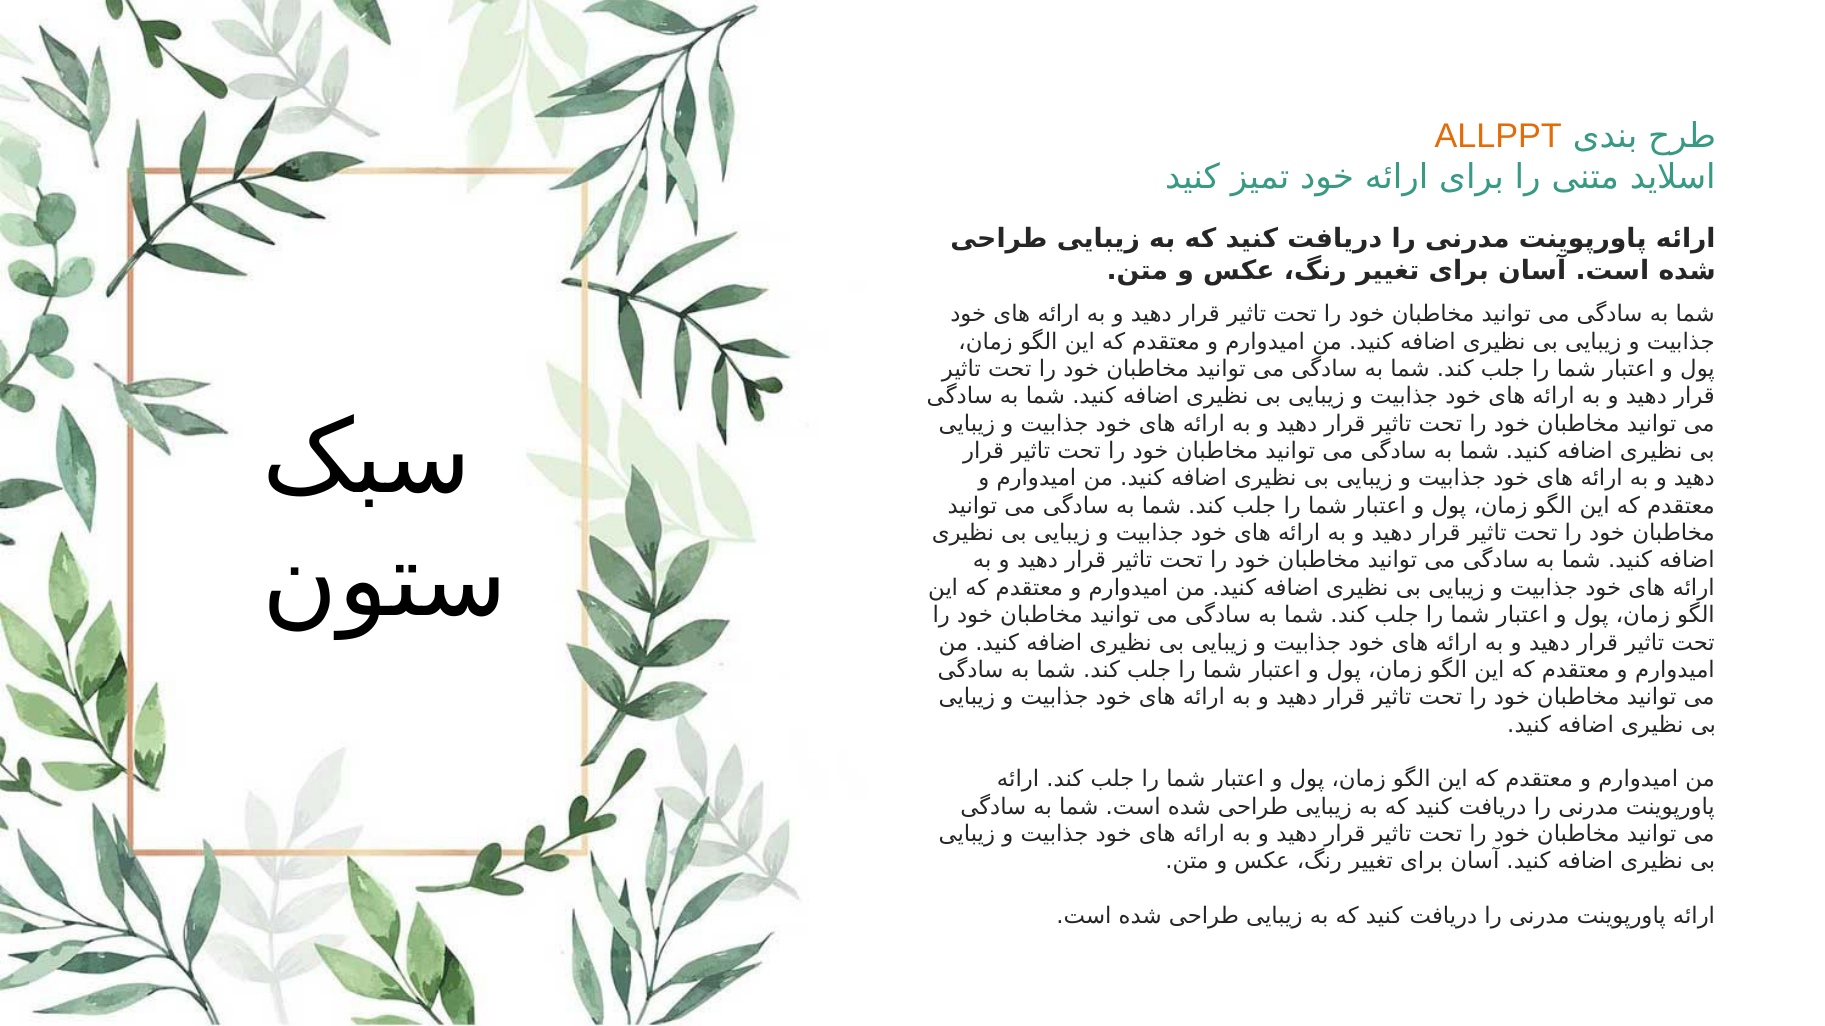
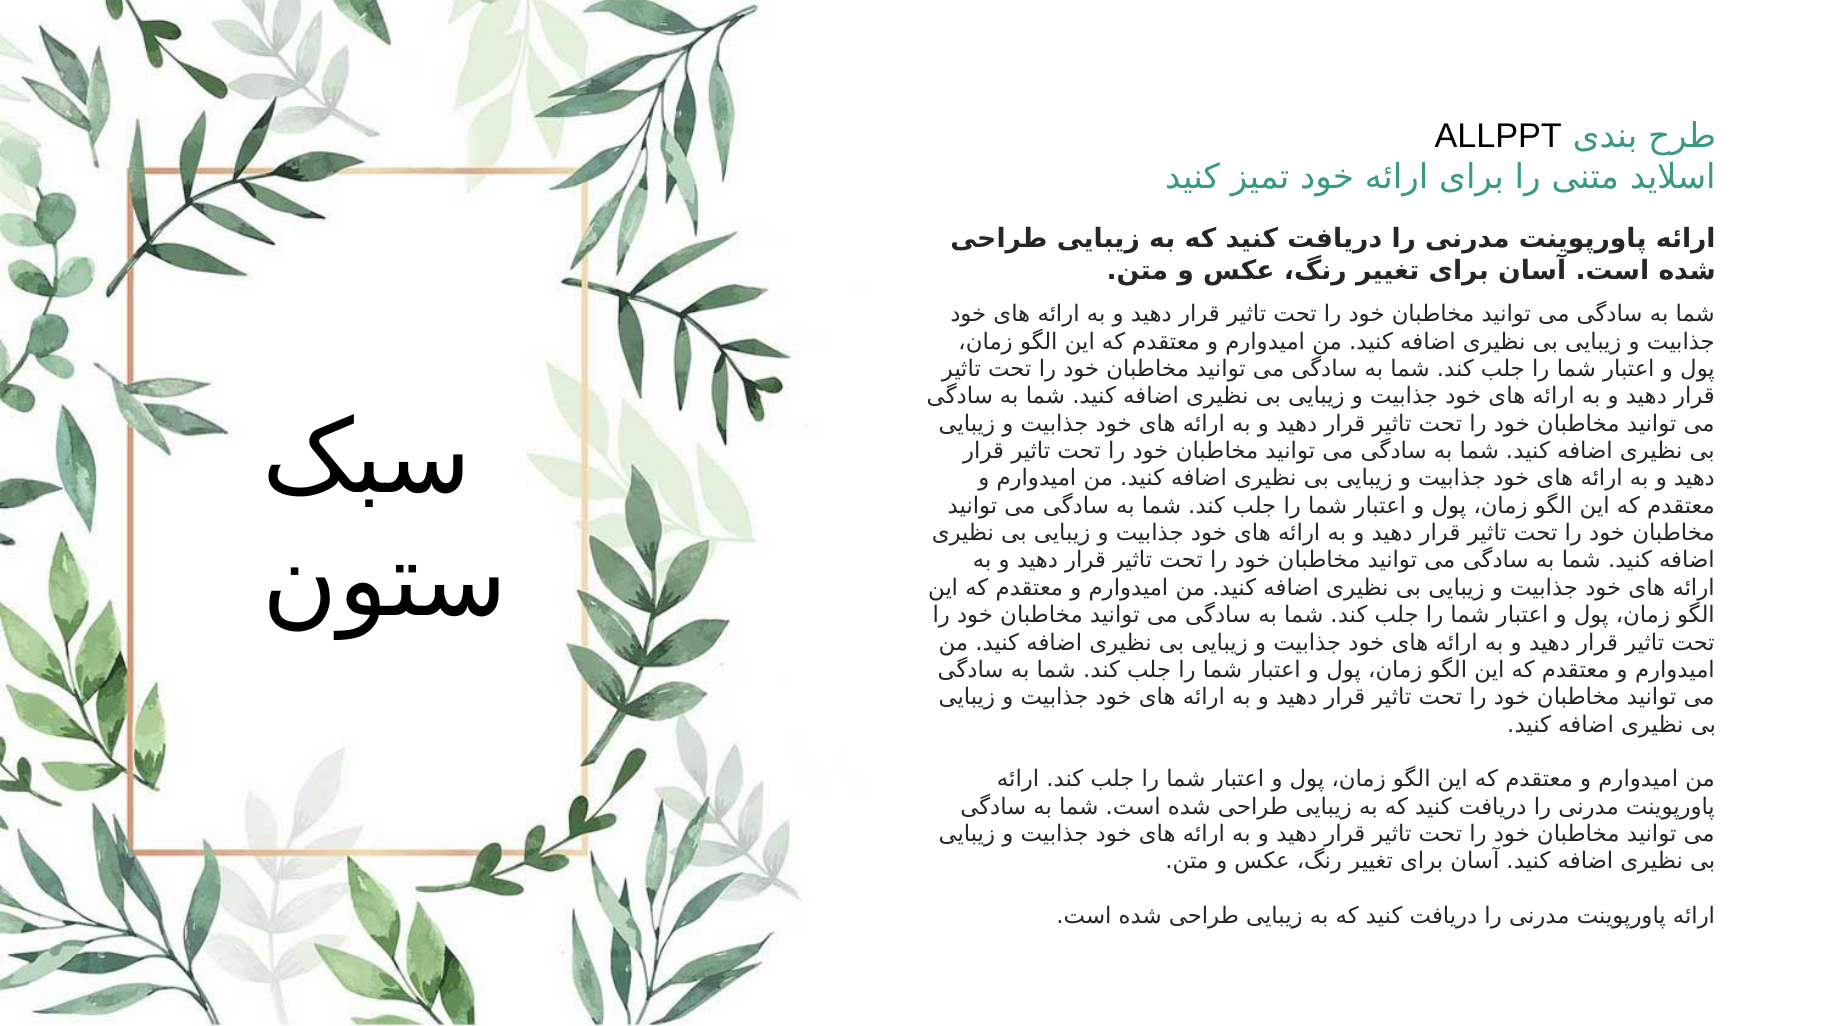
ALLPPT colour: orange -> black (1498, 136)
